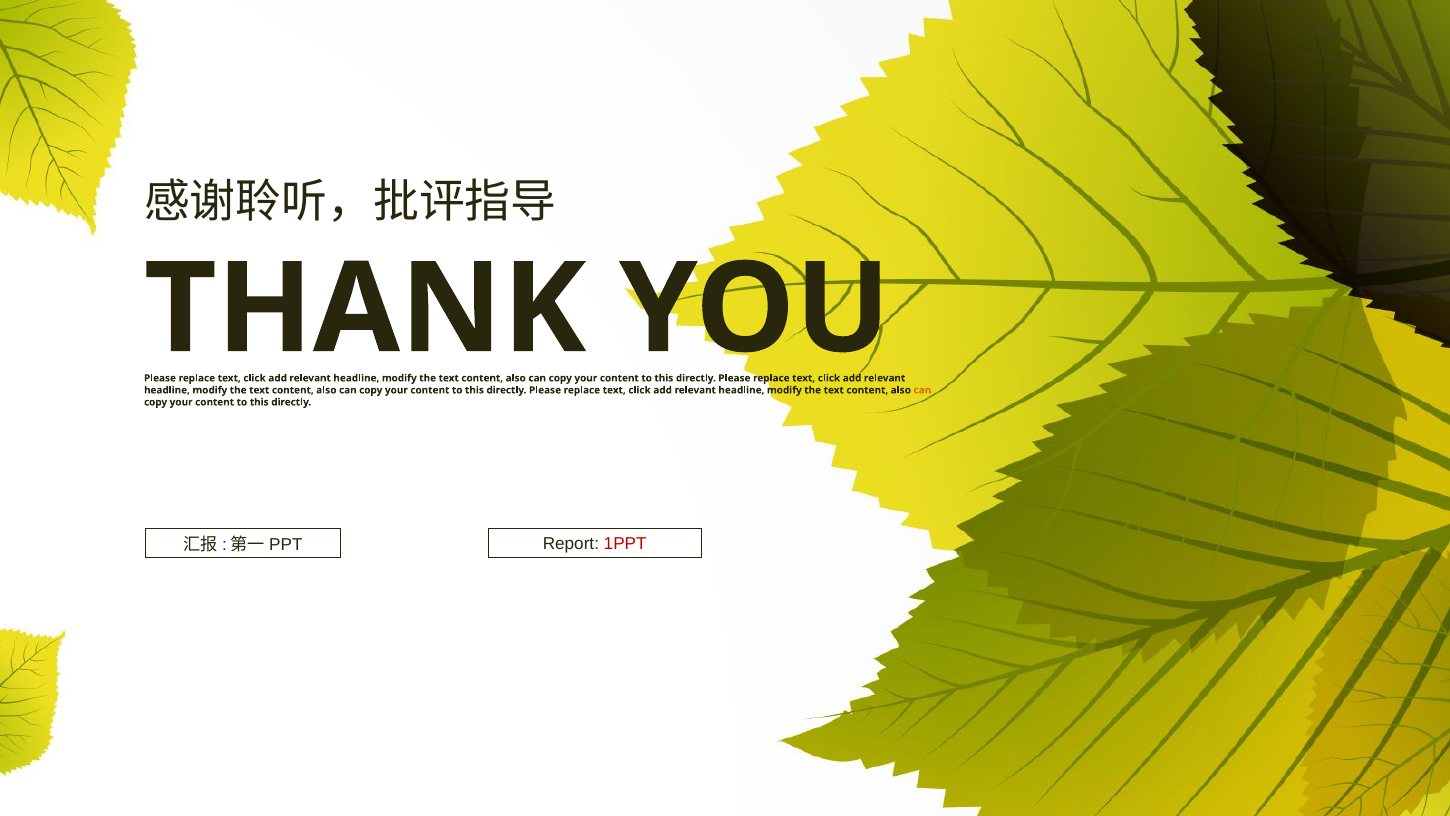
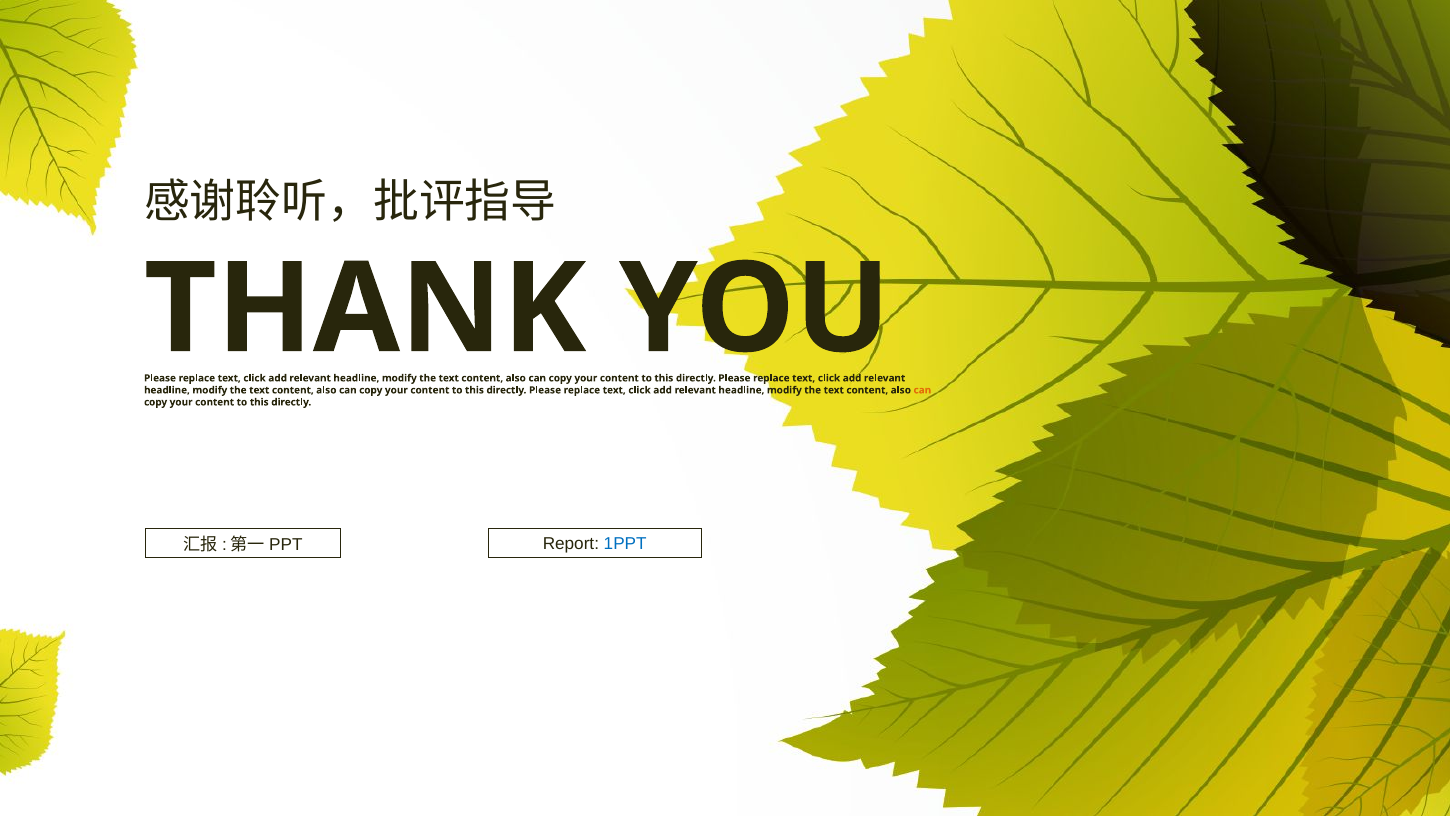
1PPT colour: red -> blue (625, 544)
